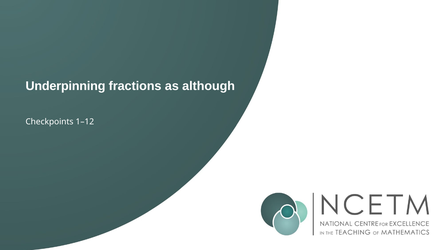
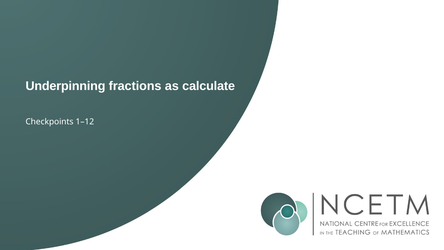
although: although -> calculate (209, 86)
